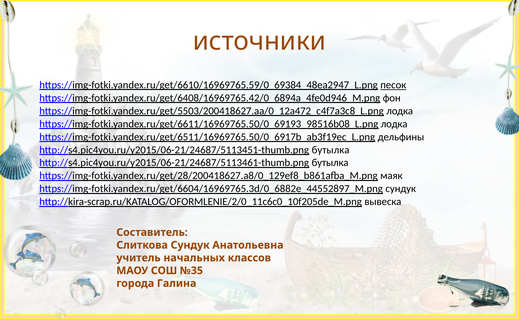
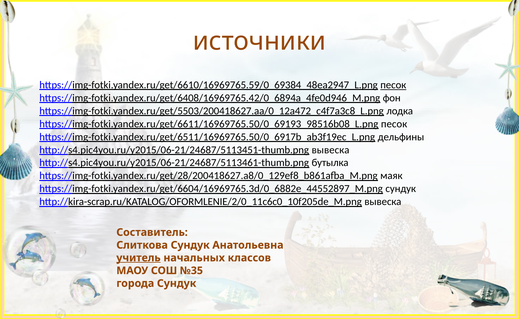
https://img-fotki.yandex.ru/get/6611/16969765.50/0_69193_98516b08_L.png лодка: лодка -> песок (394, 124)
http://s4.pic4you.ru/y2015/06-21/24687/5113451-thumb.png бутылка: бутылка -> вывеска (331, 150)
учитель underline: none -> present (139, 258)
города Галина: Галина -> Сундук (177, 283)
